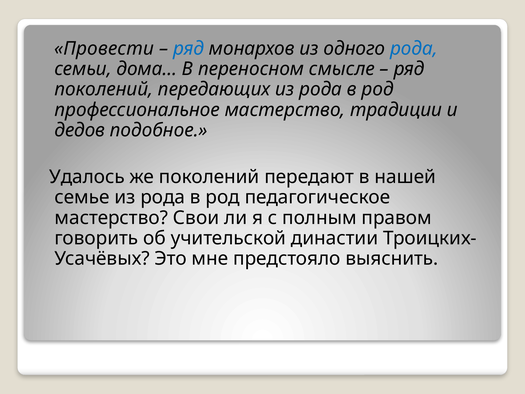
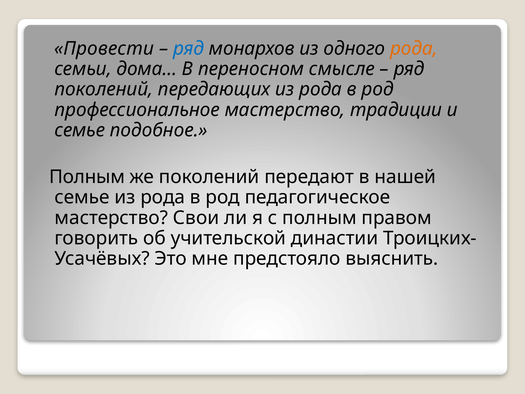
рода colour: blue -> orange (414, 48)
дедов: дедов -> семье (80, 130)
Удалось: Удалось -> Полным (87, 177)
